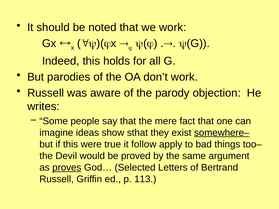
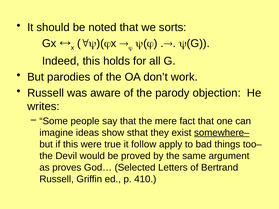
we work: work -> sorts (173, 28)
proves underline: present -> none (67, 168)
113: 113 -> 410 (145, 179)
